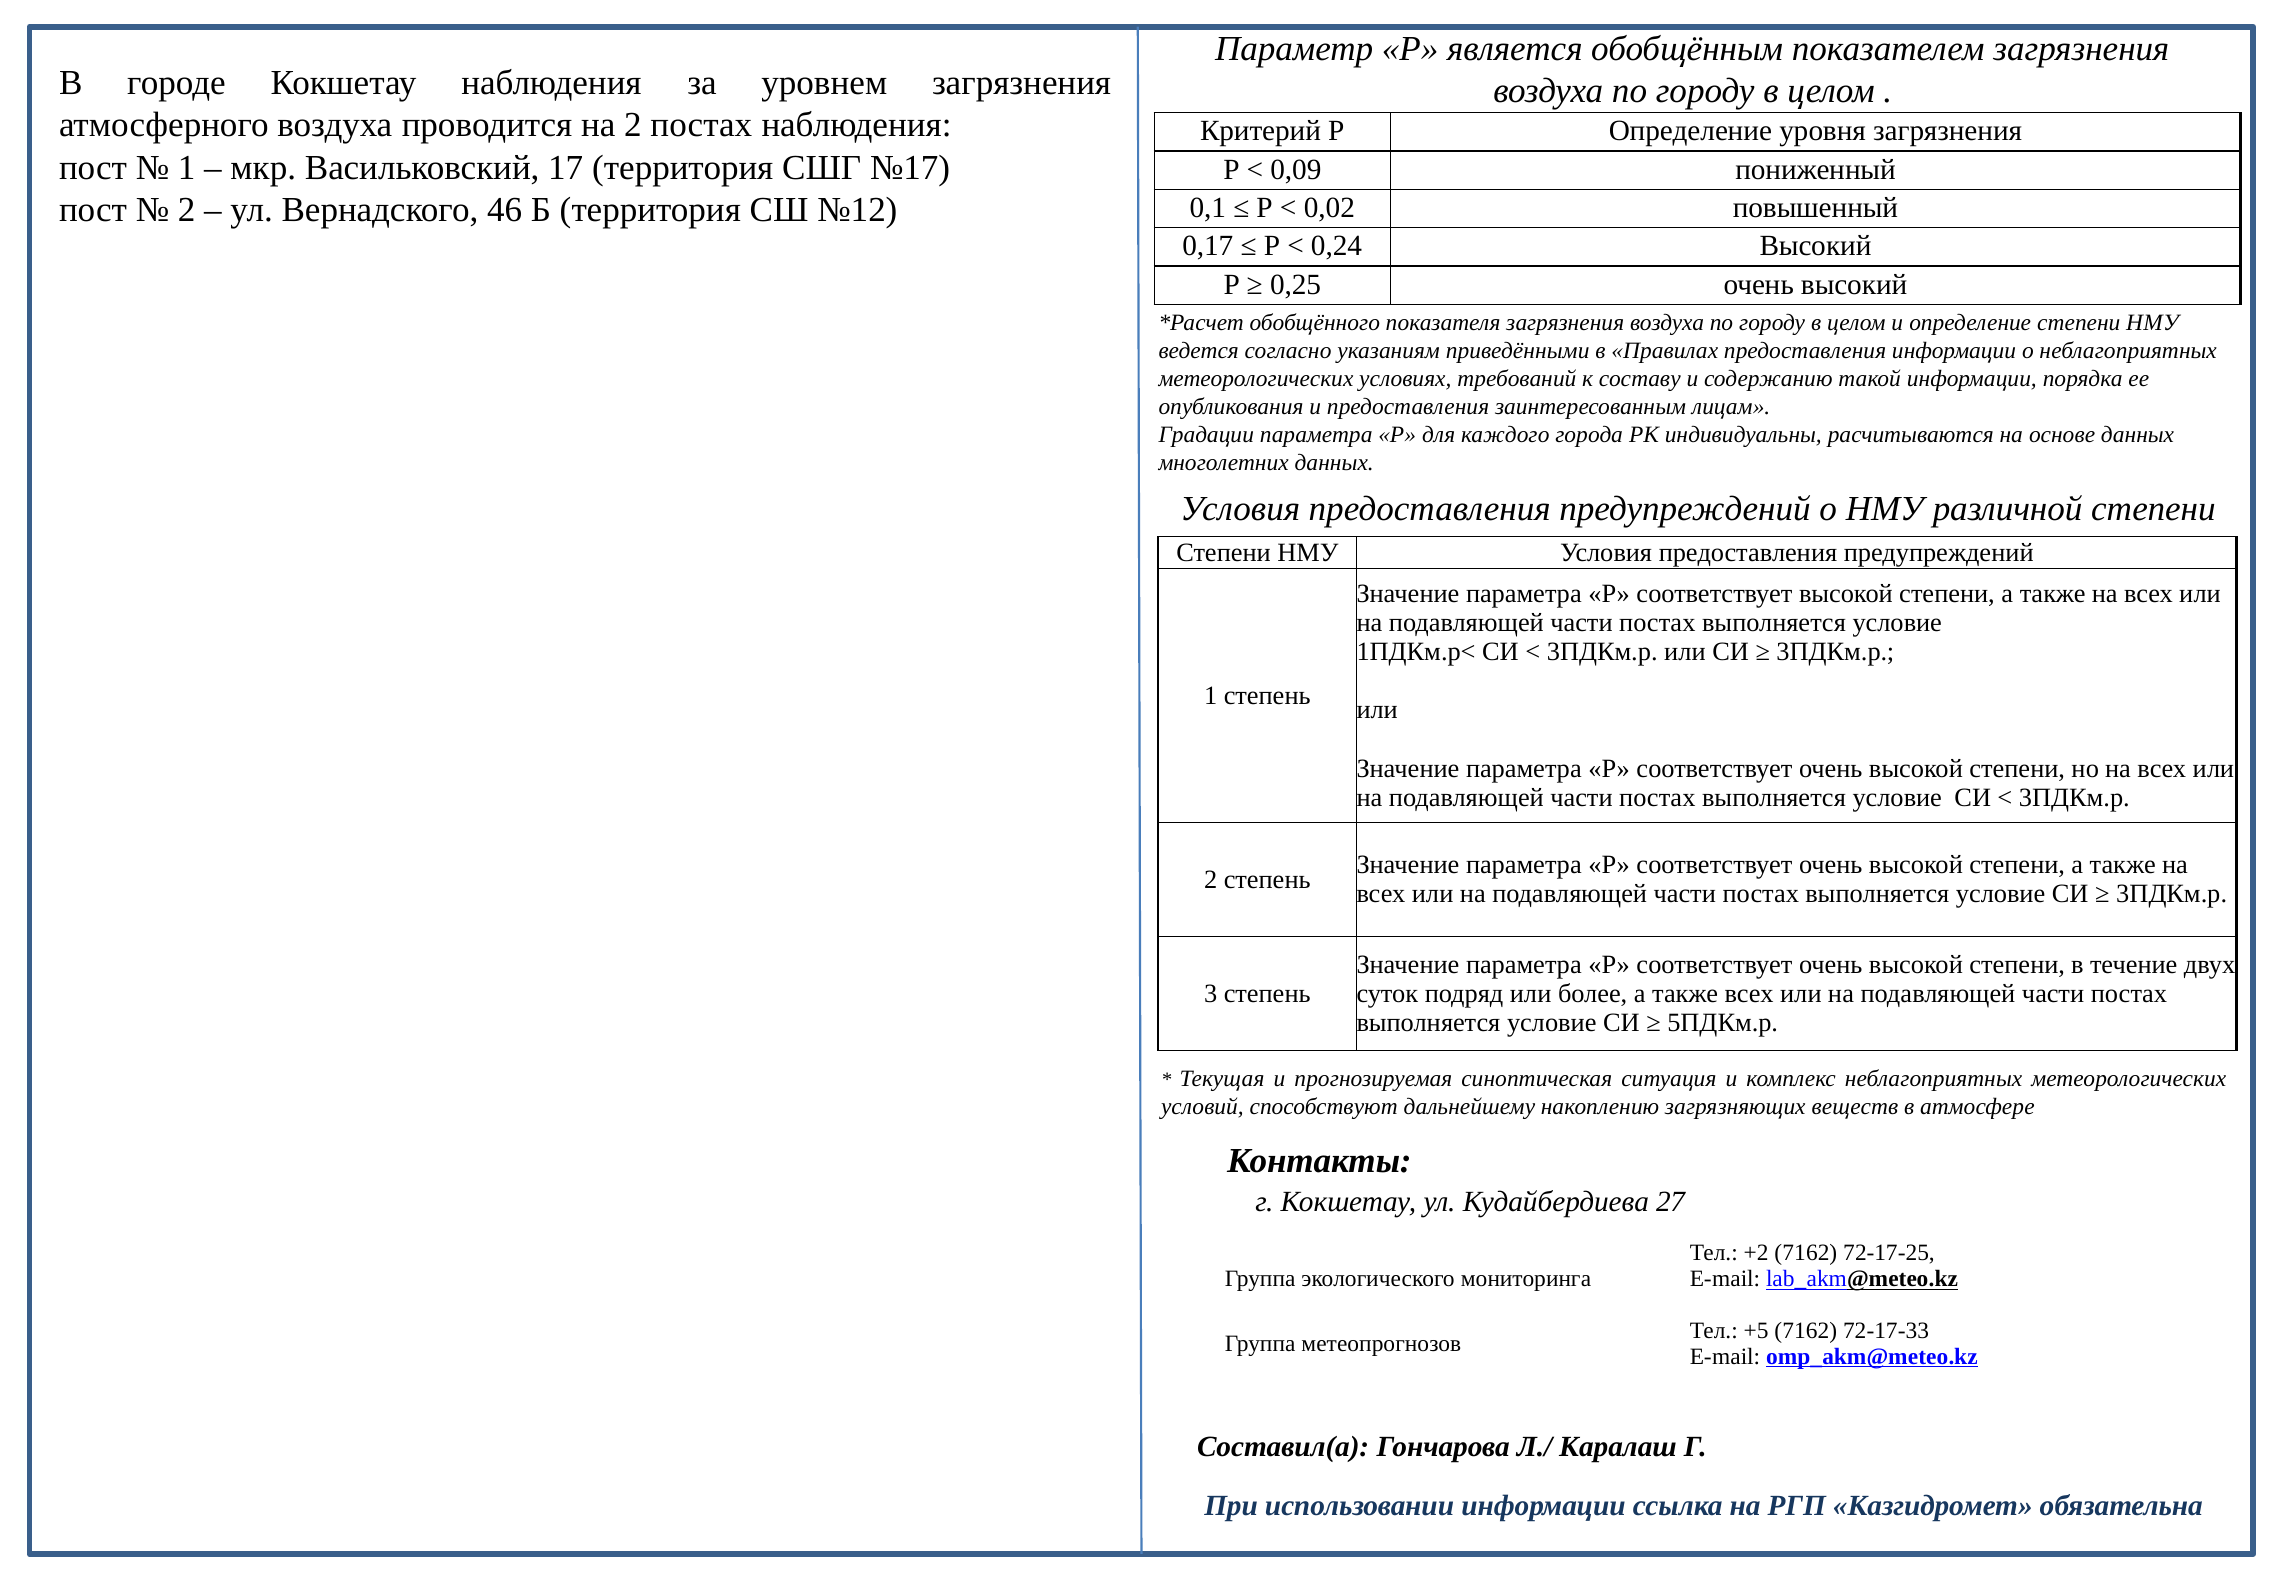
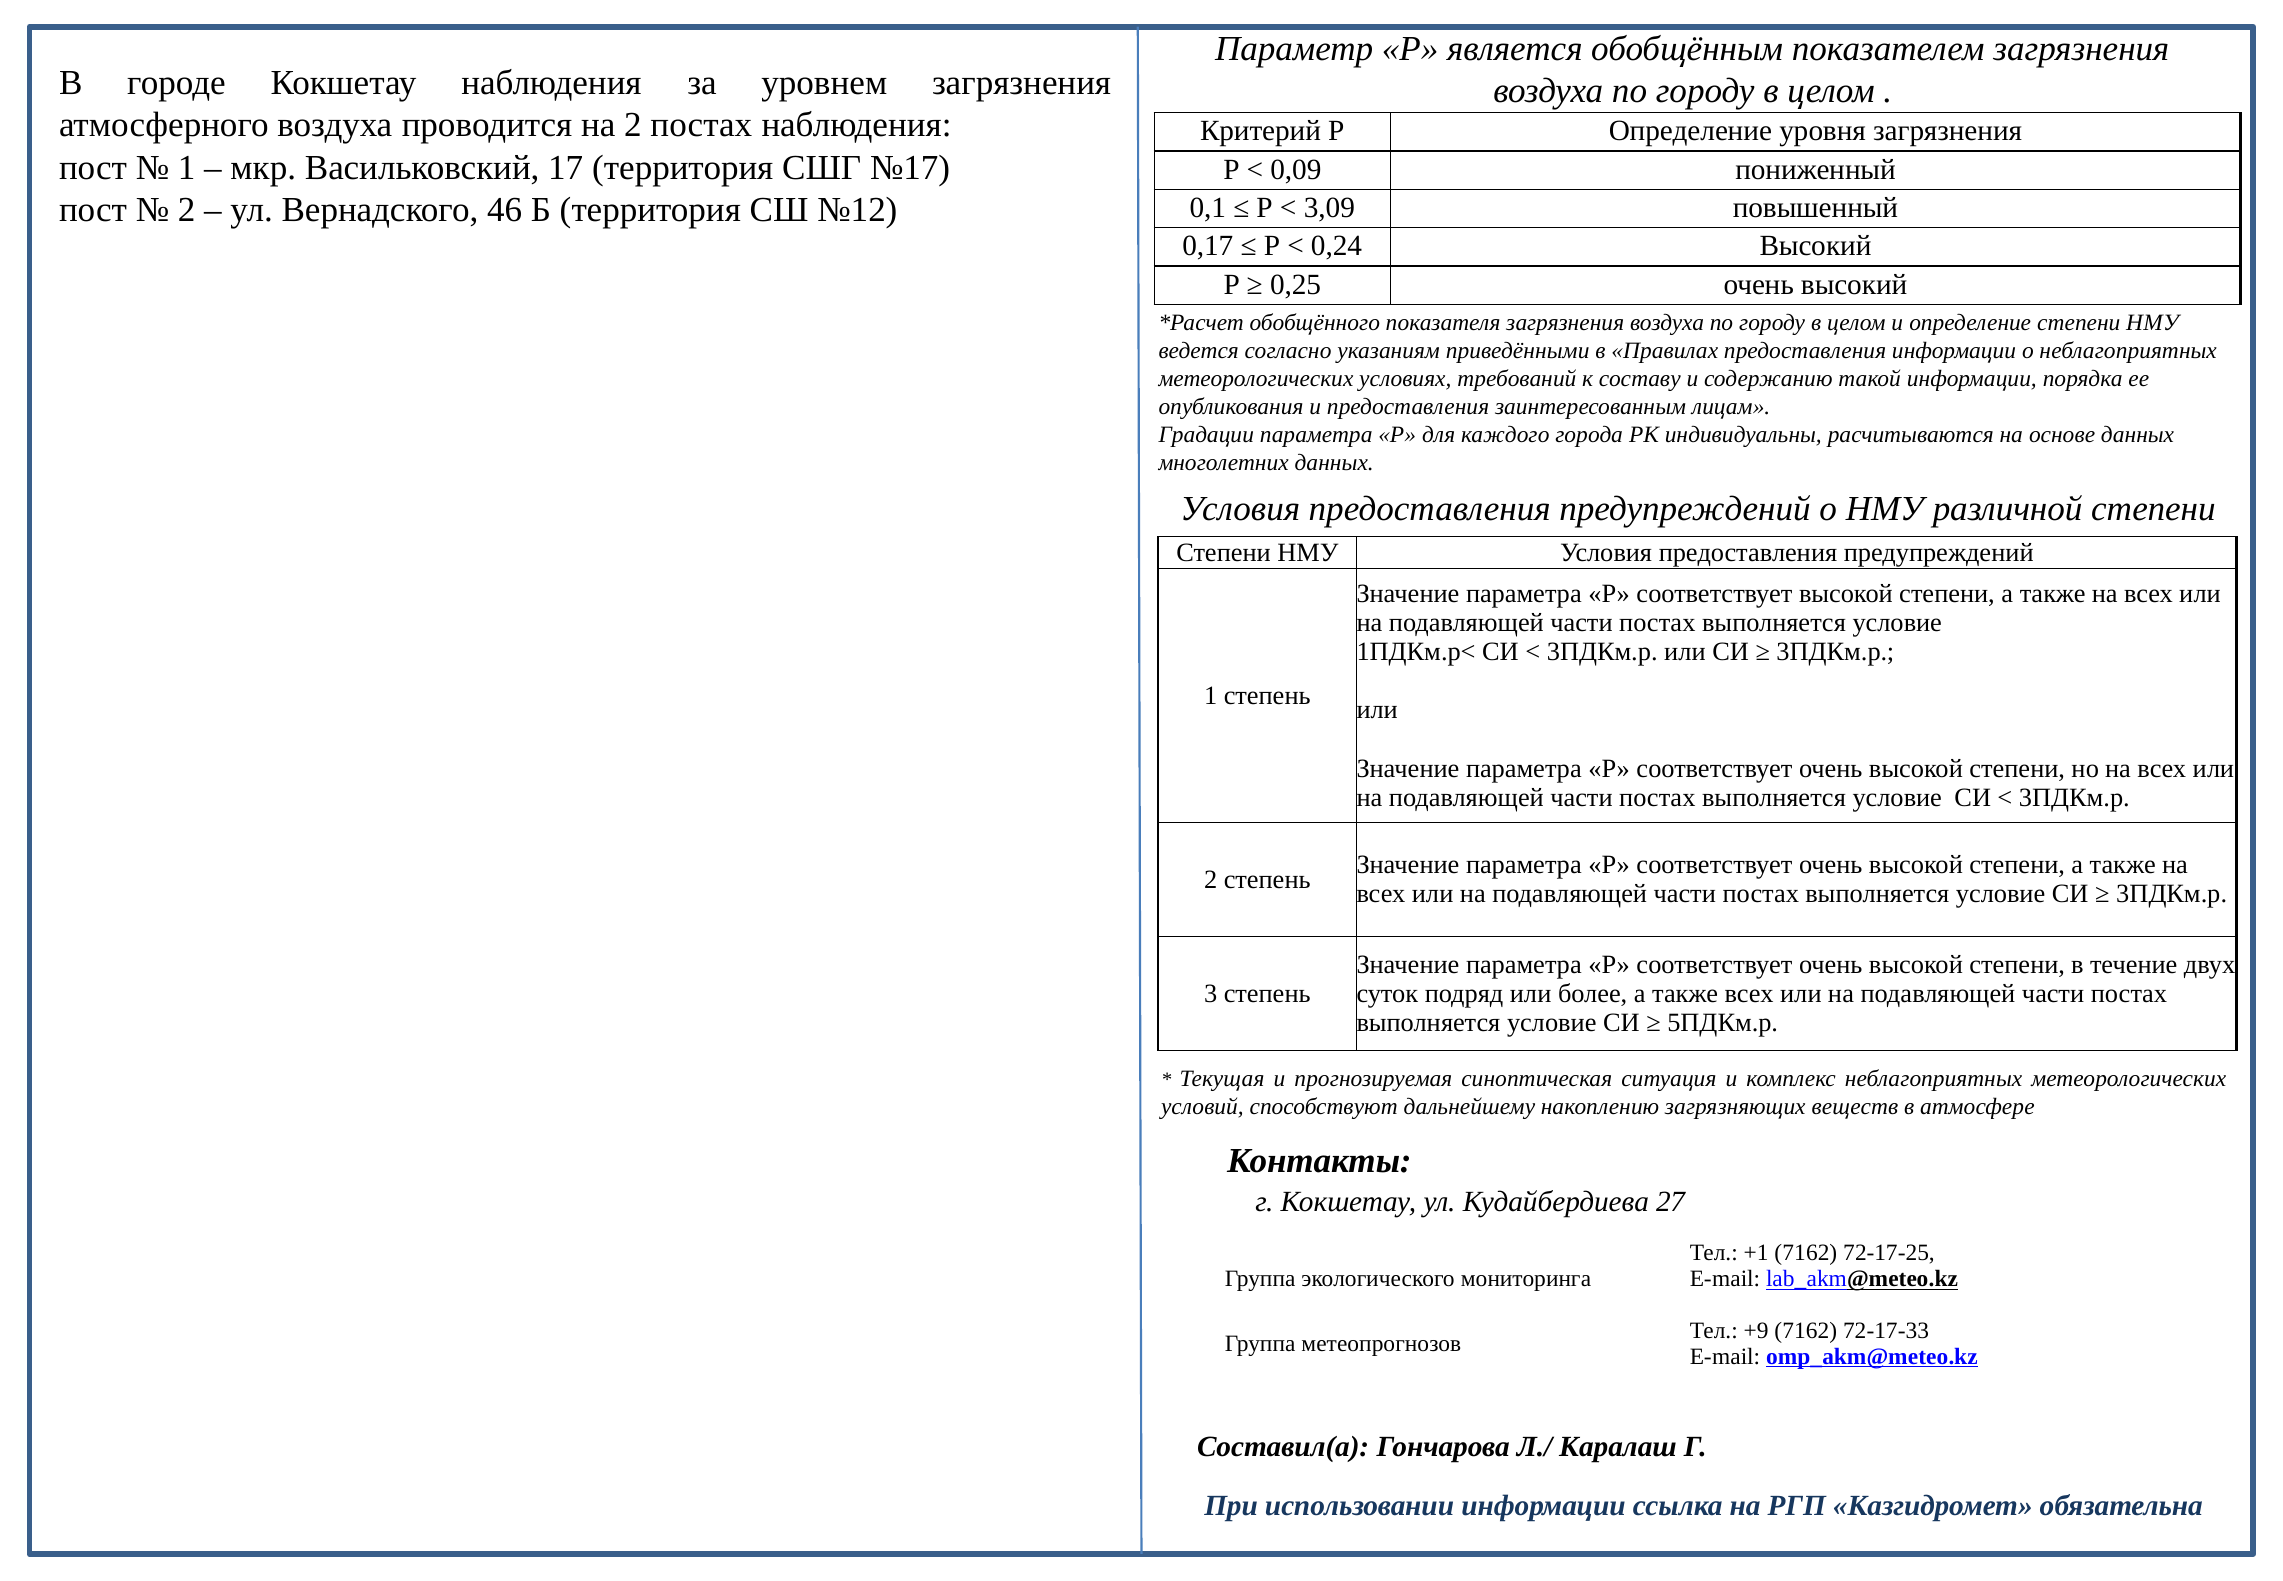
0,02: 0,02 -> 3,09 (1329, 208)
+2: +2 -> +1 (1756, 1253)
+5: +5 -> +9 (1756, 1330)
